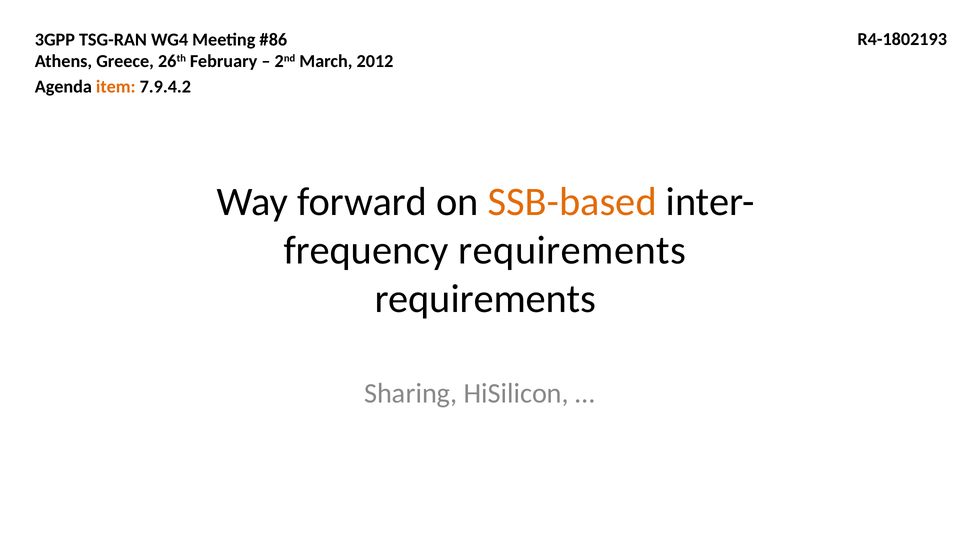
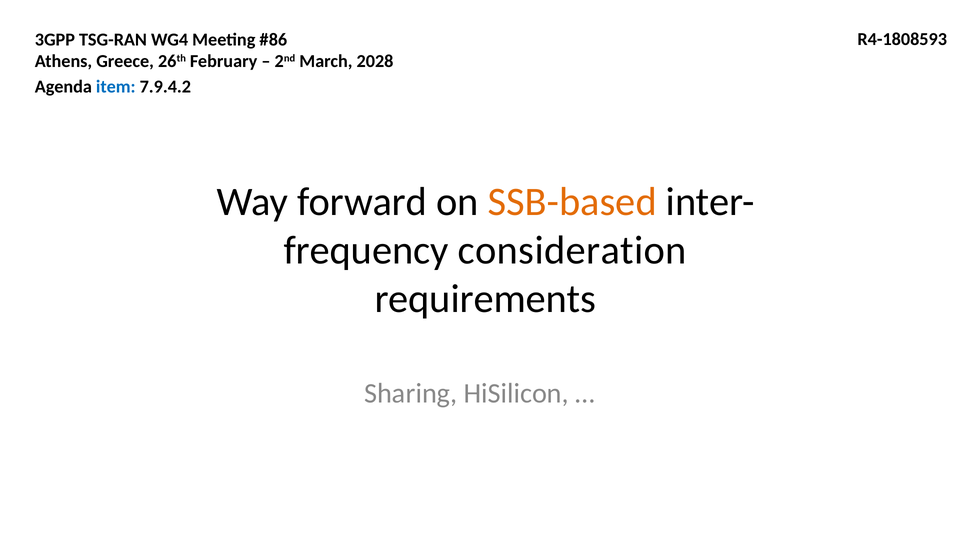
R4-1802193: R4-1802193 -> R4-1808593 (902, 39)
2012: 2012 -> 2028 (375, 61)
item colour: orange -> blue (116, 87)
requirements: requirements -> consideration (572, 251)
